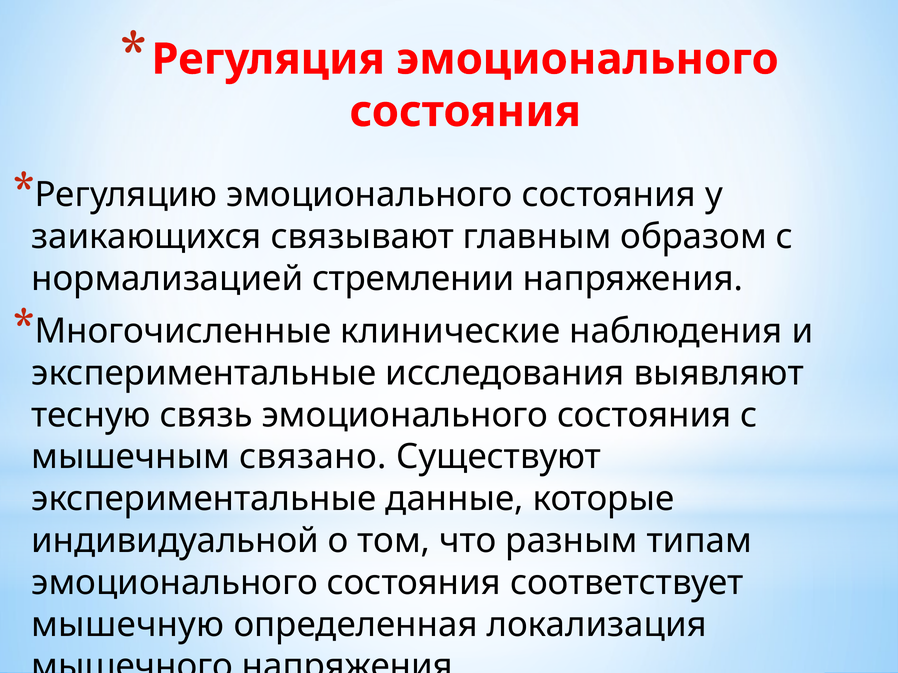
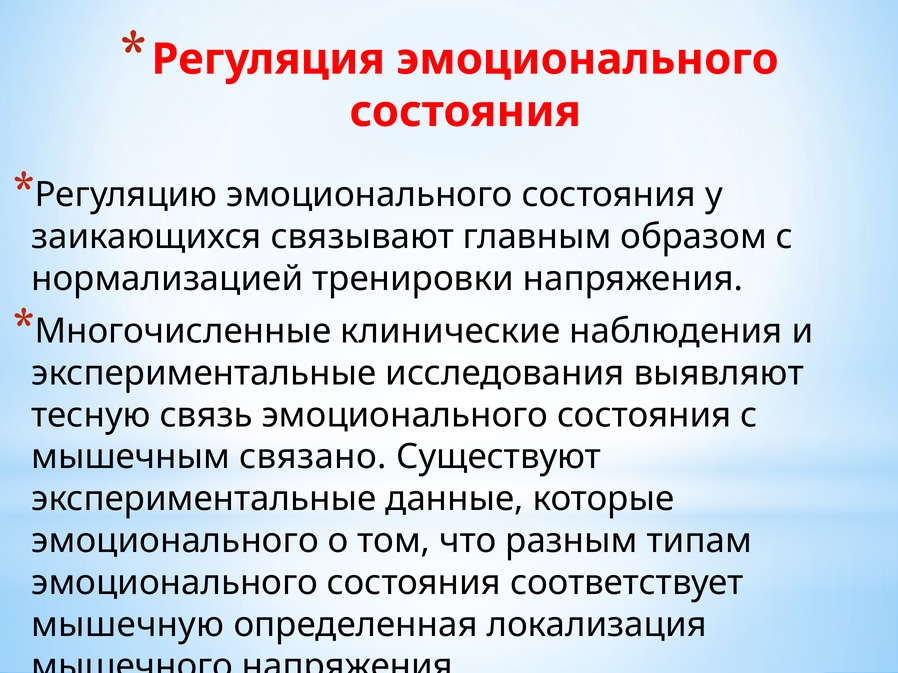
стремлении: стремлении -> тренировки (413, 279)
индивидуальной: индивидуальной -> эмоционального (175, 541)
